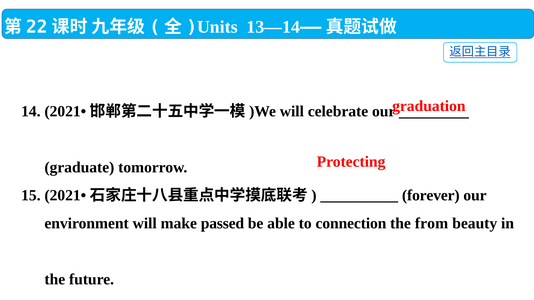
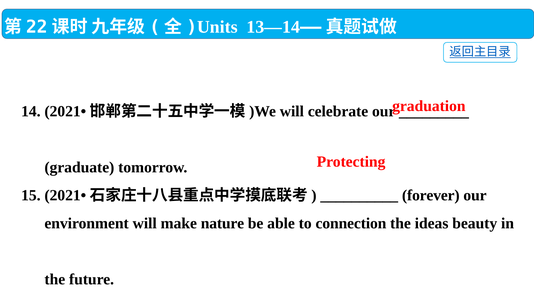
passed: passed -> nature (222, 224)
from: from -> ideas (432, 224)
